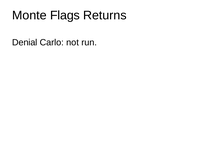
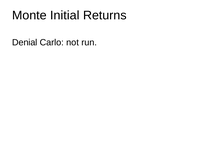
Flags: Flags -> Initial (65, 15)
